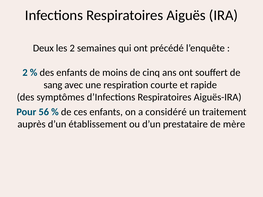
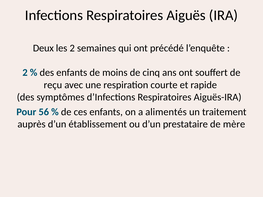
sang: sang -> reçu (53, 85)
considéré: considéré -> alimentés (166, 112)
